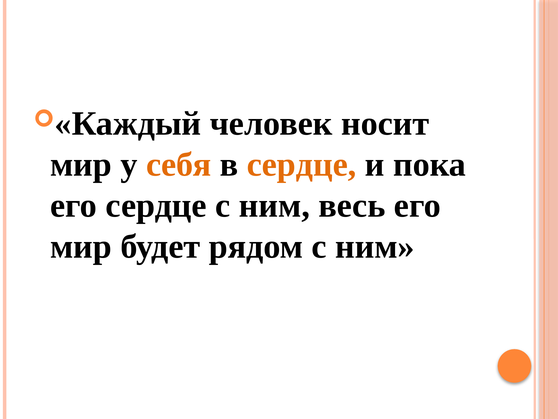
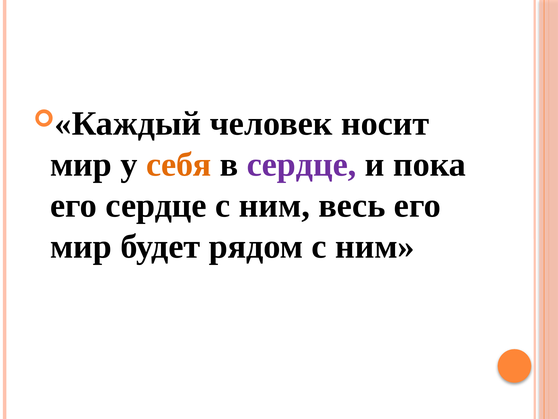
сердце colour: orange -> purple (302, 164)
